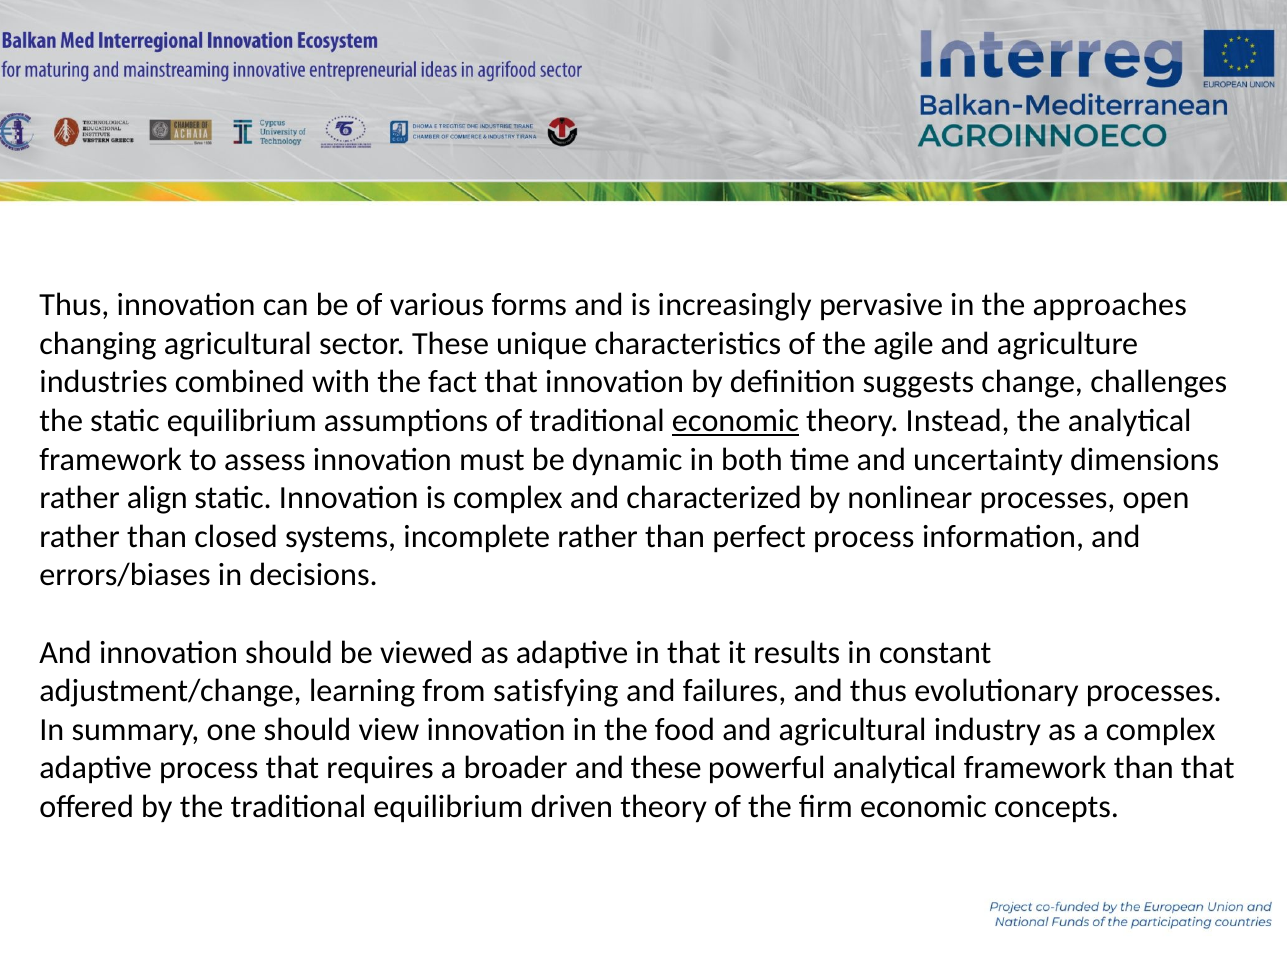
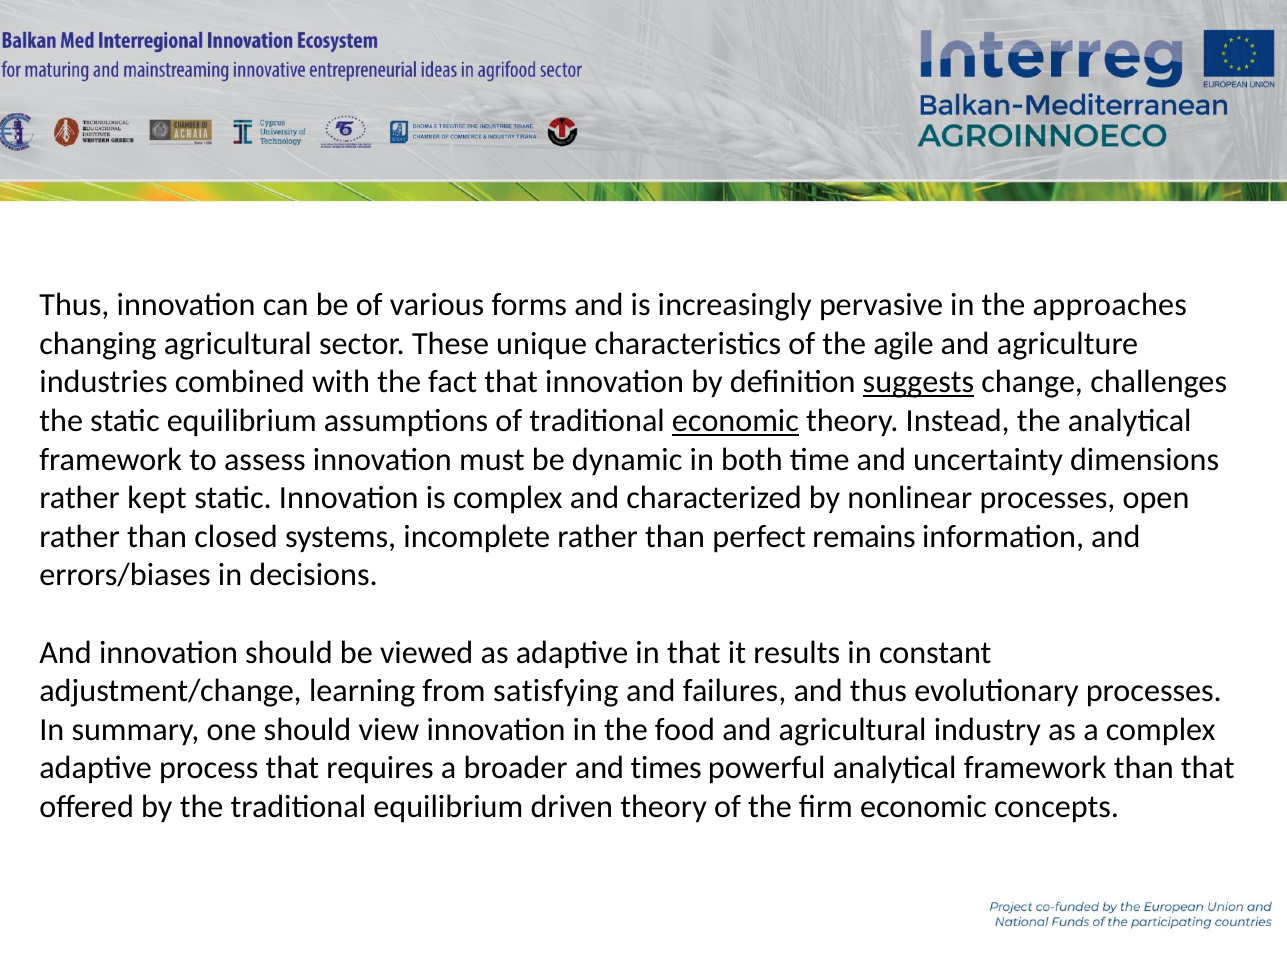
suggests underline: none -> present (918, 382)
align: align -> kept (157, 498)
perfect process: process -> remains (864, 537)
and these: these -> times (666, 769)
